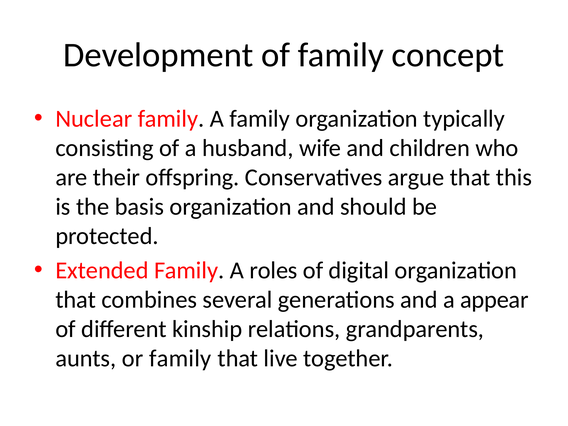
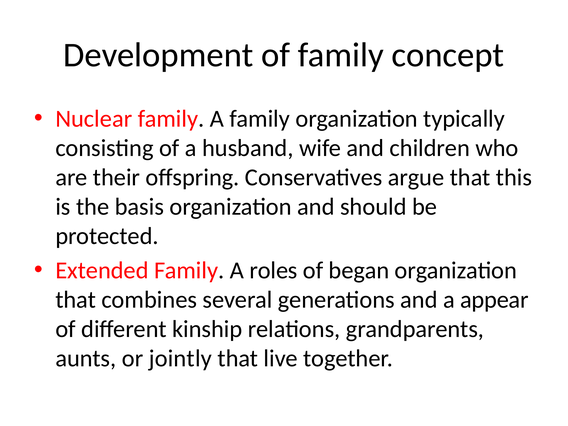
digital: digital -> began (359, 270)
or family: family -> jointly (180, 359)
